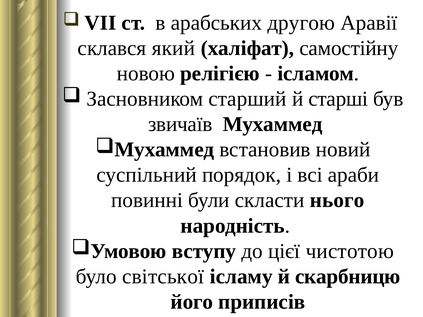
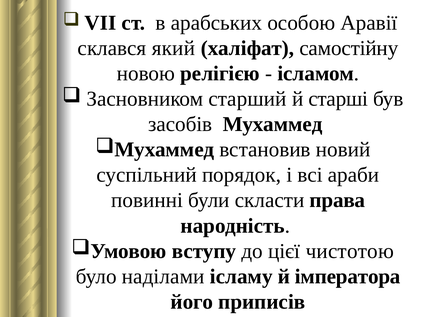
другою: другою -> особою (301, 23)
звичаїв: звичаїв -> засобів (180, 124)
нього: нього -> права (337, 201)
світської: світської -> наділами (163, 277)
скарбницю: скарбницю -> імператора (348, 277)
